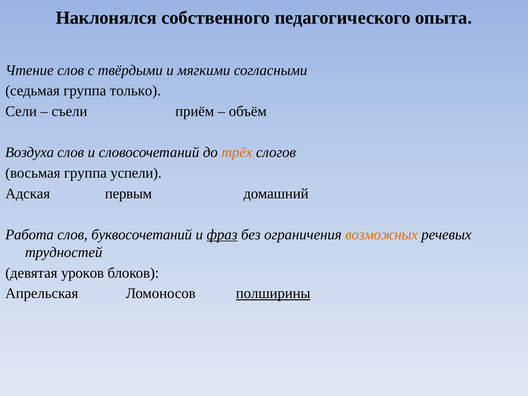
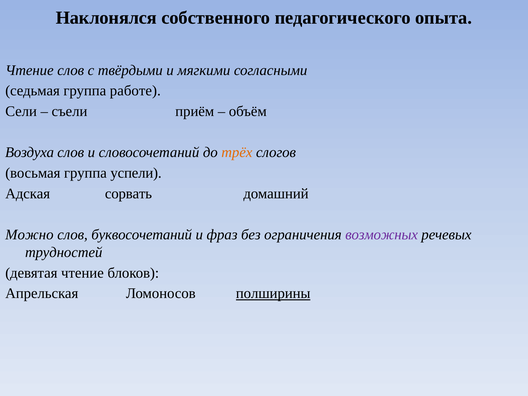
только: только -> работе (135, 91)
первым: первым -> сорвать (128, 194)
Работа: Работа -> Можно (29, 235)
фраз underline: present -> none (222, 235)
возможных colour: orange -> purple (382, 235)
девятая уроков: уроков -> чтение (82, 273)
